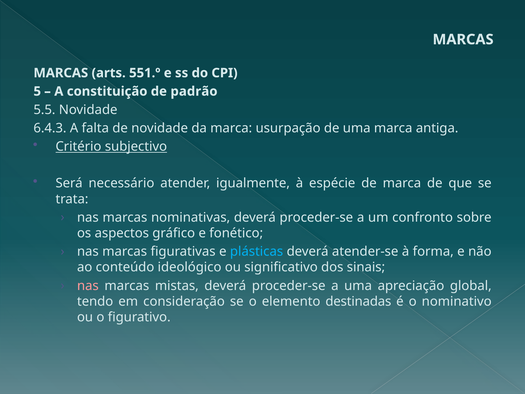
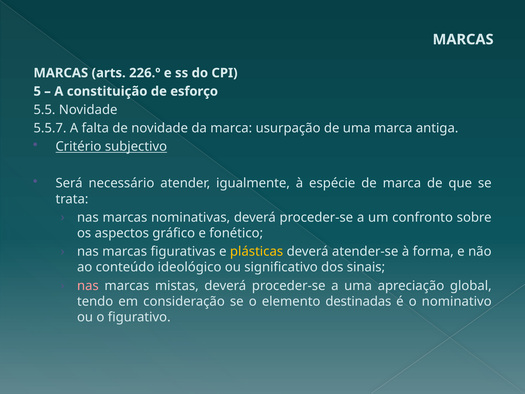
551.º: 551.º -> 226.º (145, 73)
padrão: padrão -> esforço (194, 91)
6.4.3: 6.4.3 -> 5.5.7 (50, 128)
plásticas colour: light blue -> yellow (257, 251)
